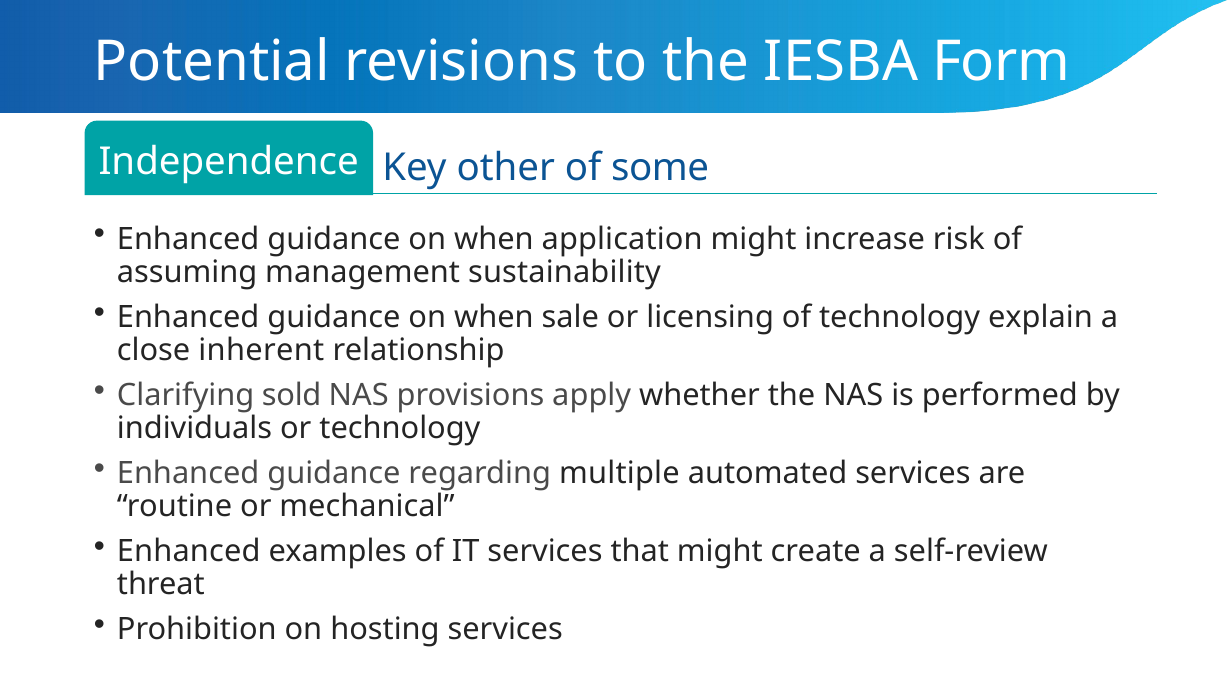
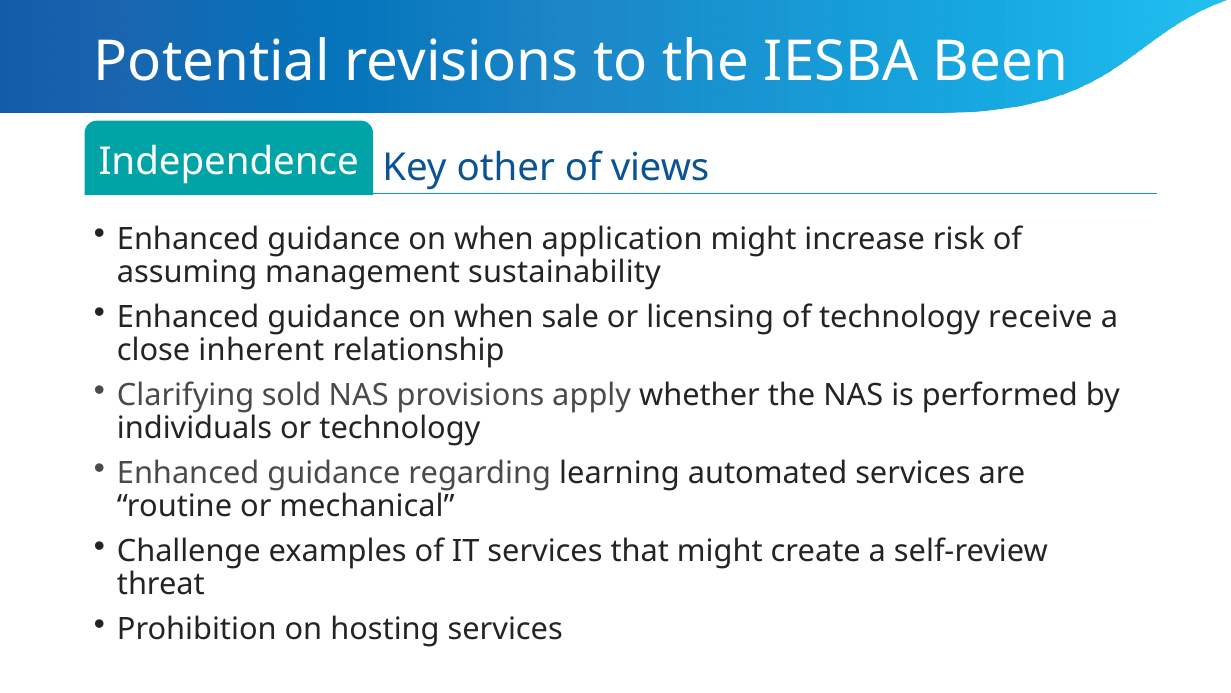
Form: Form -> Been (1001, 62)
some: some -> views (660, 167)
explain: explain -> receive (1040, 317)
multiple: multiple -> learning (619, 473)
Enhanced: Enhanced -> Challenge (189, 551)
